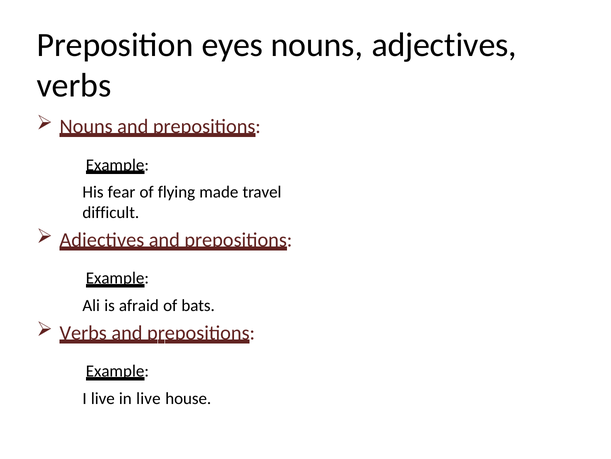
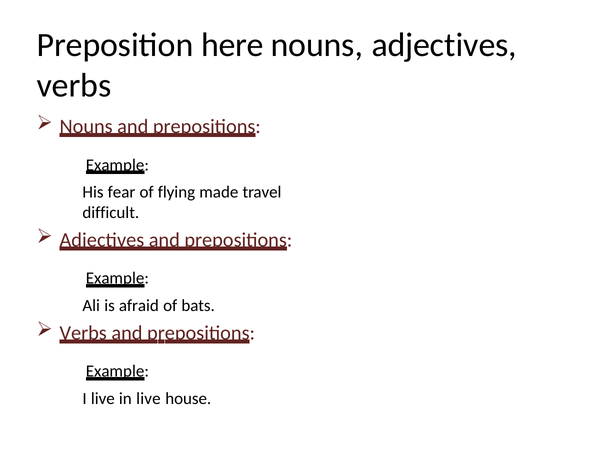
eyes: eyes -> here (232, 45)
